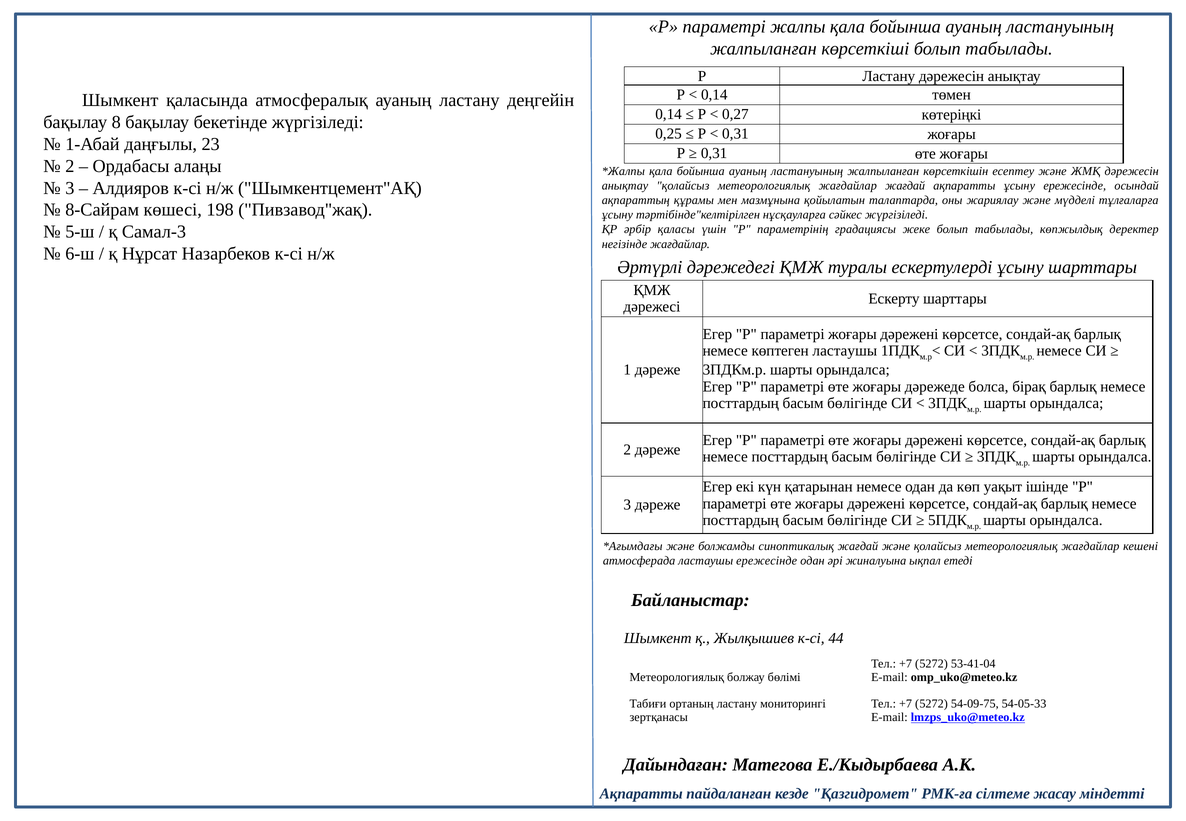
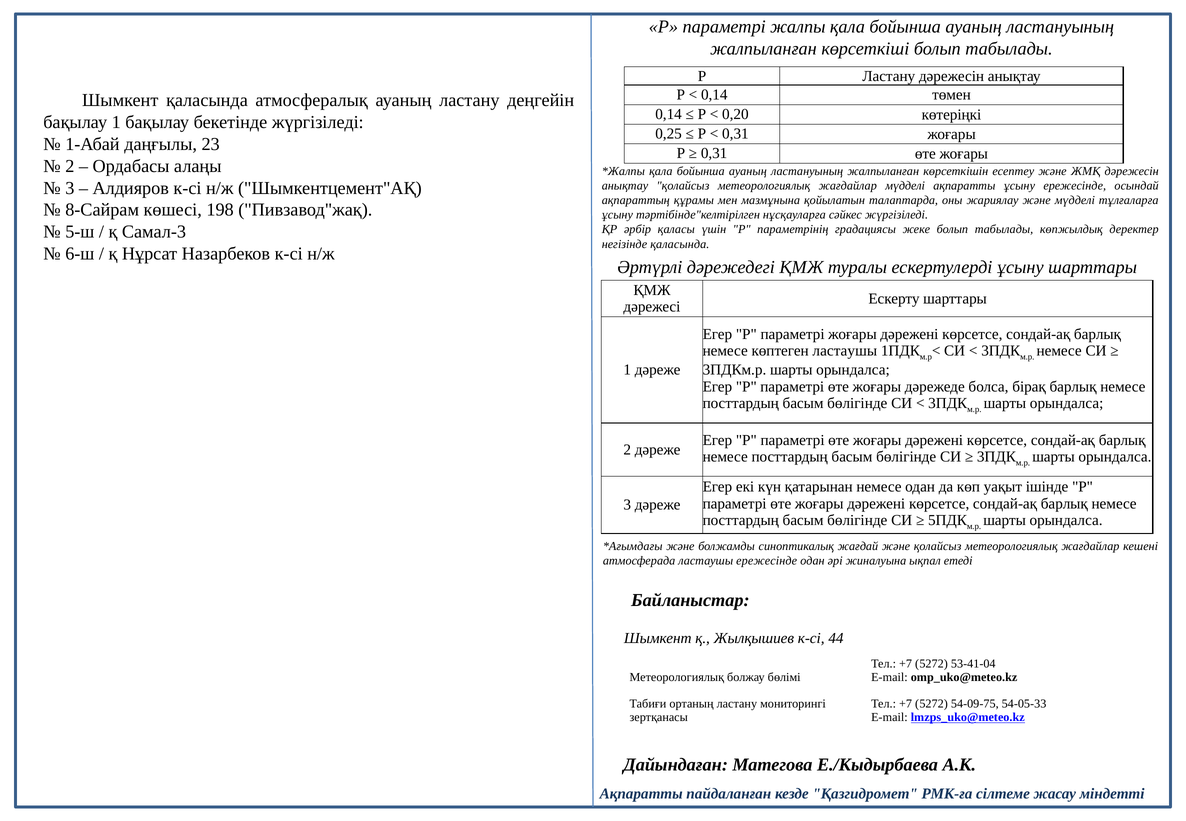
0,27: 0,27 -> 0,20 (735, 114)
бақылау 8: 8 -> 1 (116, 122)
жағдайлар жағдай: жағдай -> мүдделі (905, 186)
негізінде жағдайлар: жағдайлар -> қаласында (680, 244)
